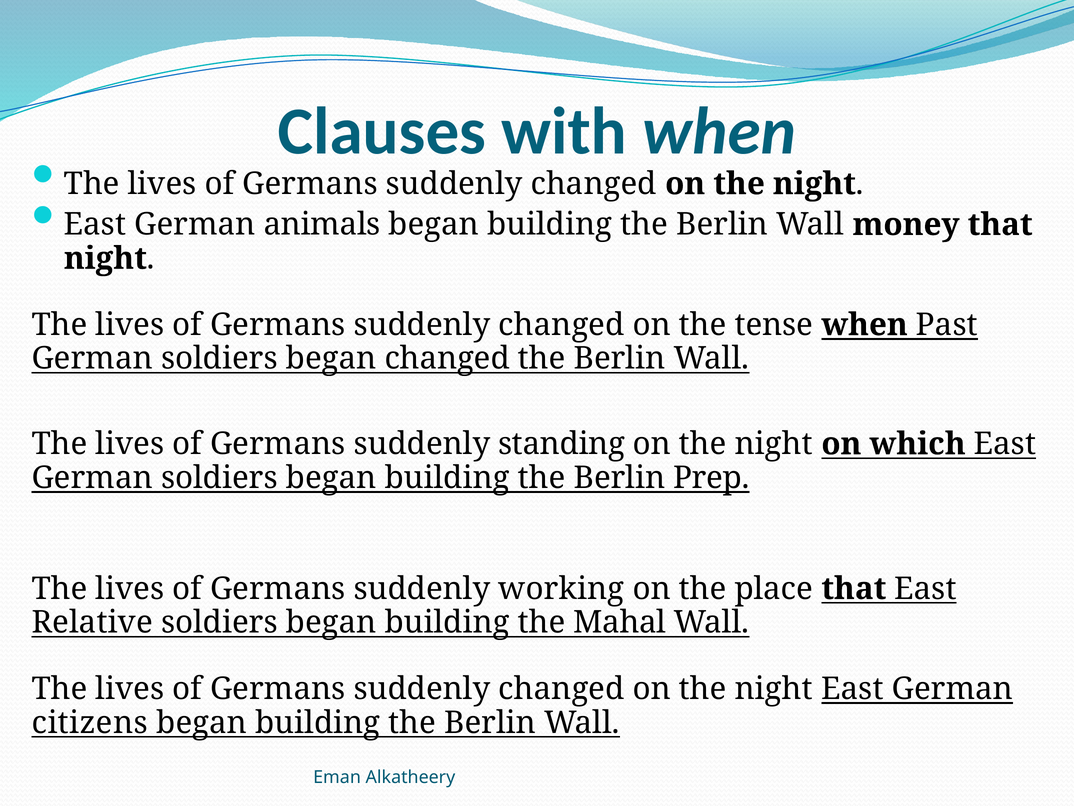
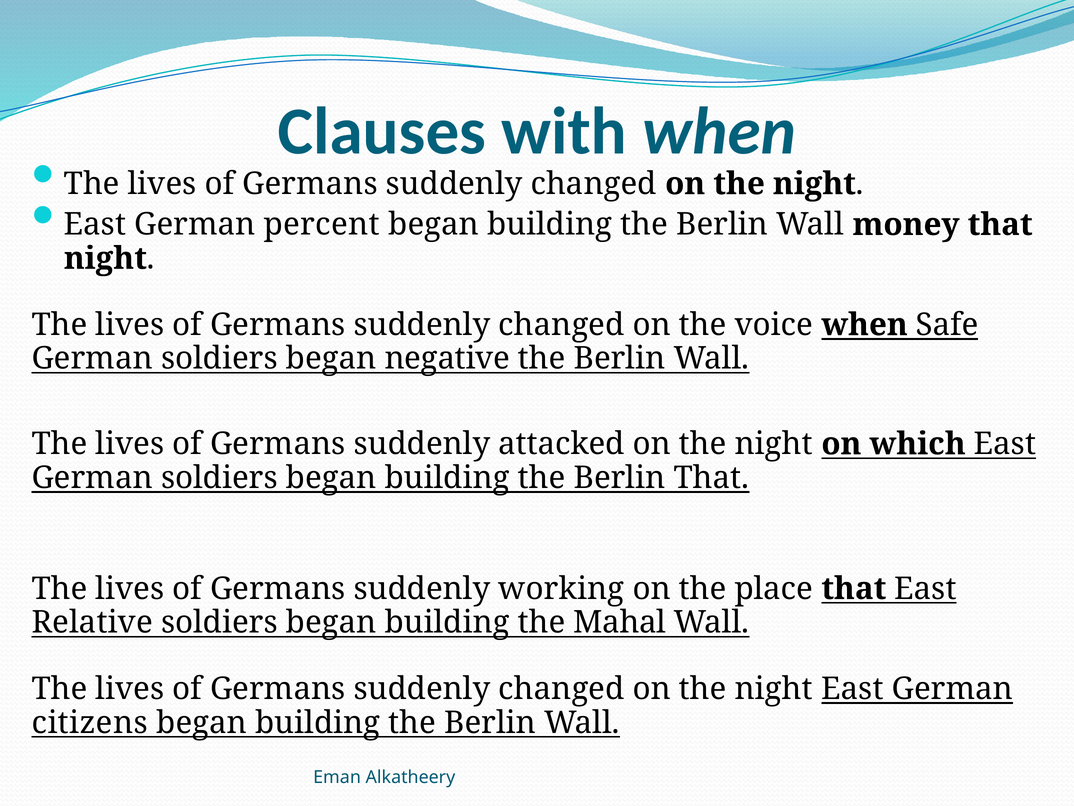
animals: animals -> percent (322, 225)
tense: tense -> voice (774, 325)
Past: Past -> Safe (947, 325)
began changed: changed -> negative (447, 358)
standing: standing -> attacked (562, 444)
Berlin Prep: Prep -> That (711, 478)
